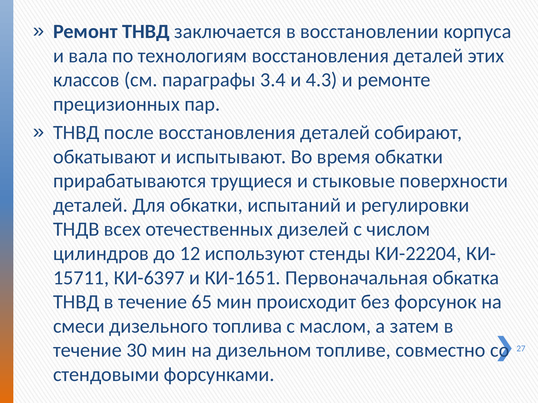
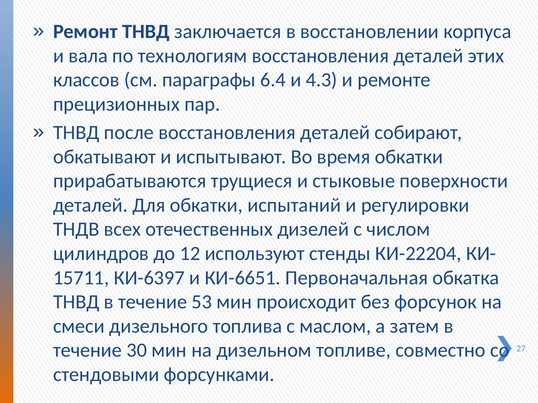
3.4: 3.4 -> 6.4 (273, 80)
КИ-1651: КИ-1651 -> КИ-6651 (243, 278)
65: 65 -> 53 (202, 302)
